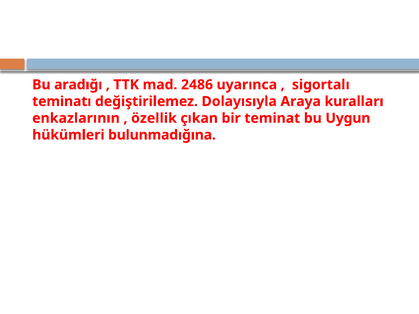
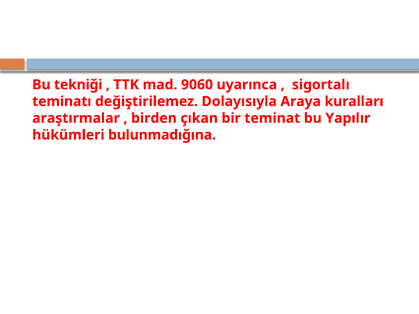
aradığı: aradığı -> tekniği (78, 85)
2486: 2486 -> 9060 (197, 85)
enkazlarının: enkazlarının -> araştırmalar (76, 118)
özellik: özellik -> birden (154, 118)
Uygun: Uygun -> Yapılır (348, 118)
